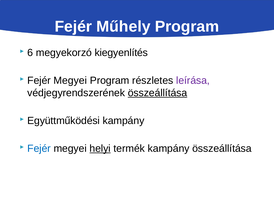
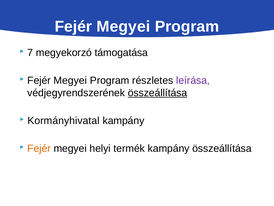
Műhely: Műhely -> Megyei (123, 26)
6: 6 -> 7 (30, 53)
kiegyenlítés: kiegyenlítés -> támogatása (121, 53)
Együttműködési: Együttműködési -> Kormányhivatal (64, 120)
Fejér colour: blue -> orange (39, 148)
helyi underline: present -> none (100, 148)
